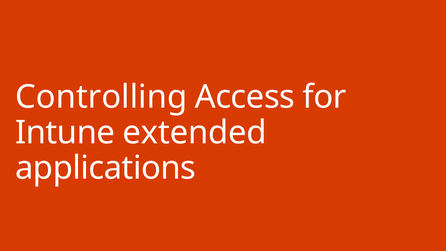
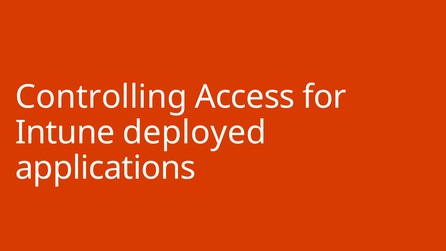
extended: extended -> deployed (194, 132)
